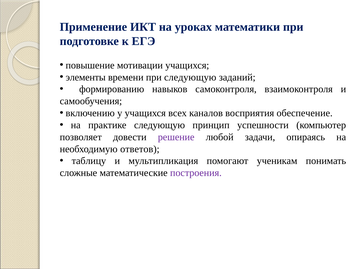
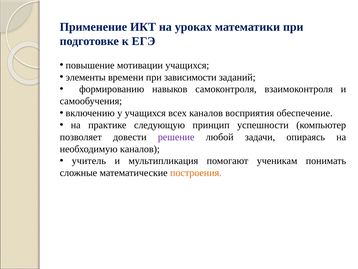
при следующую: следующую -> зависимости (190, 77)
необходимую ответов: ответов -> каналов (140, 149)
таблицу: таблицу -> учитель (89, 161)
построения colour: purple -> orange (196, 173)
